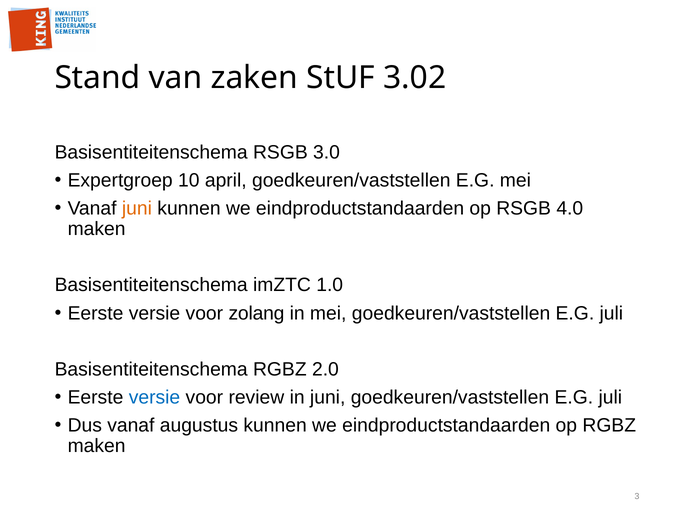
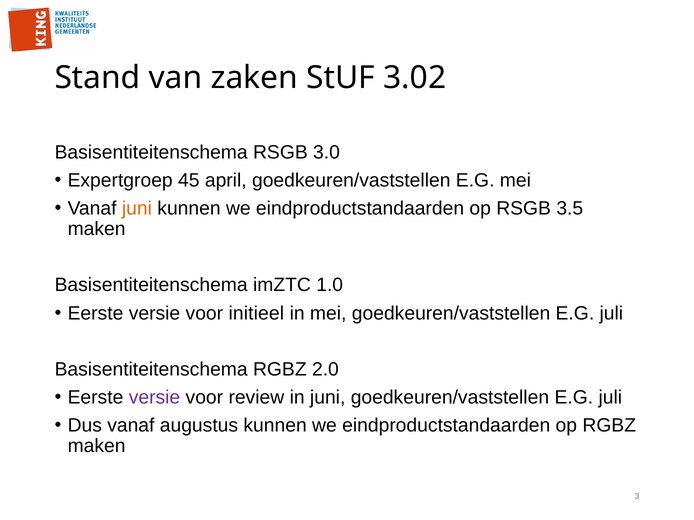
10: 10 -> 45 (189, 180)
4.0: 4.0 -> 3.5 (570, 208)
zolang: zolang -> initieel (256, 313)
versie colour: blue -> purple (154, 398)
